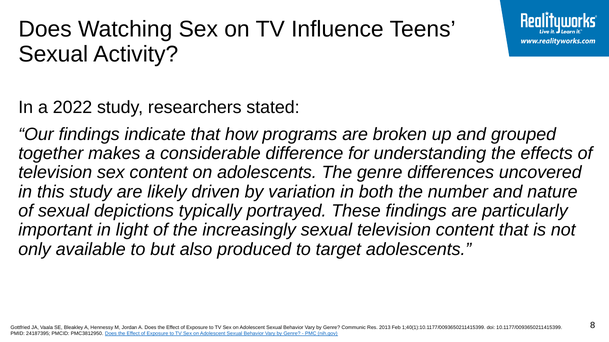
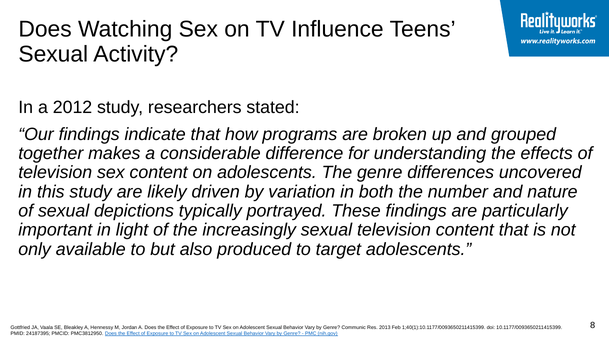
2022: 2022 -> 2012 (73, 108)
